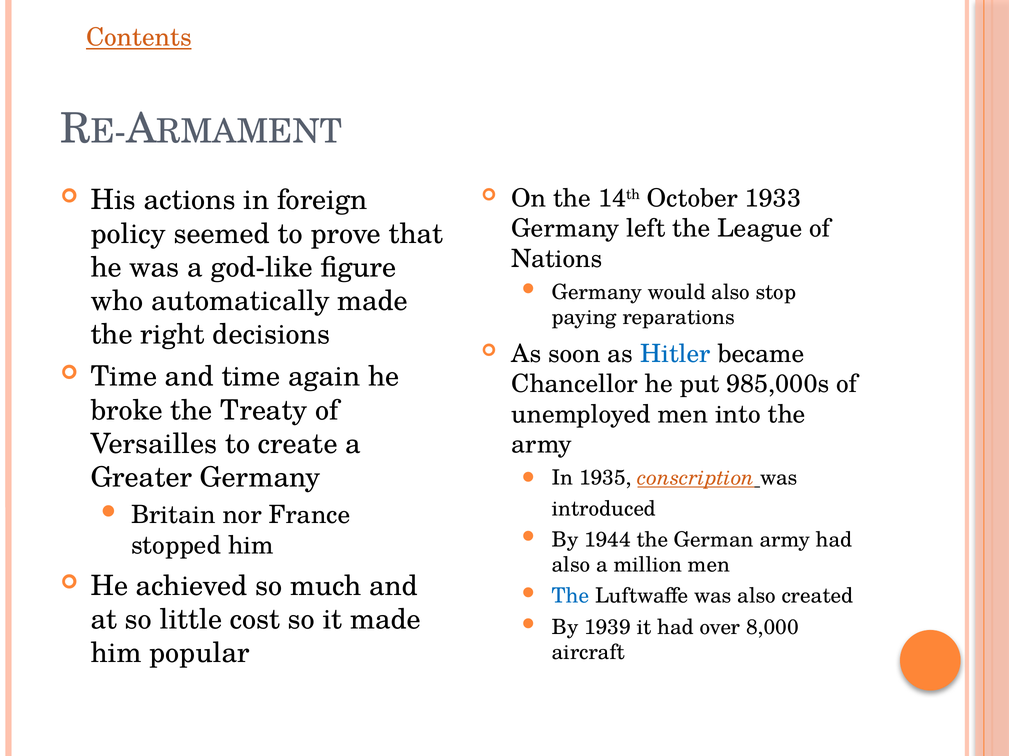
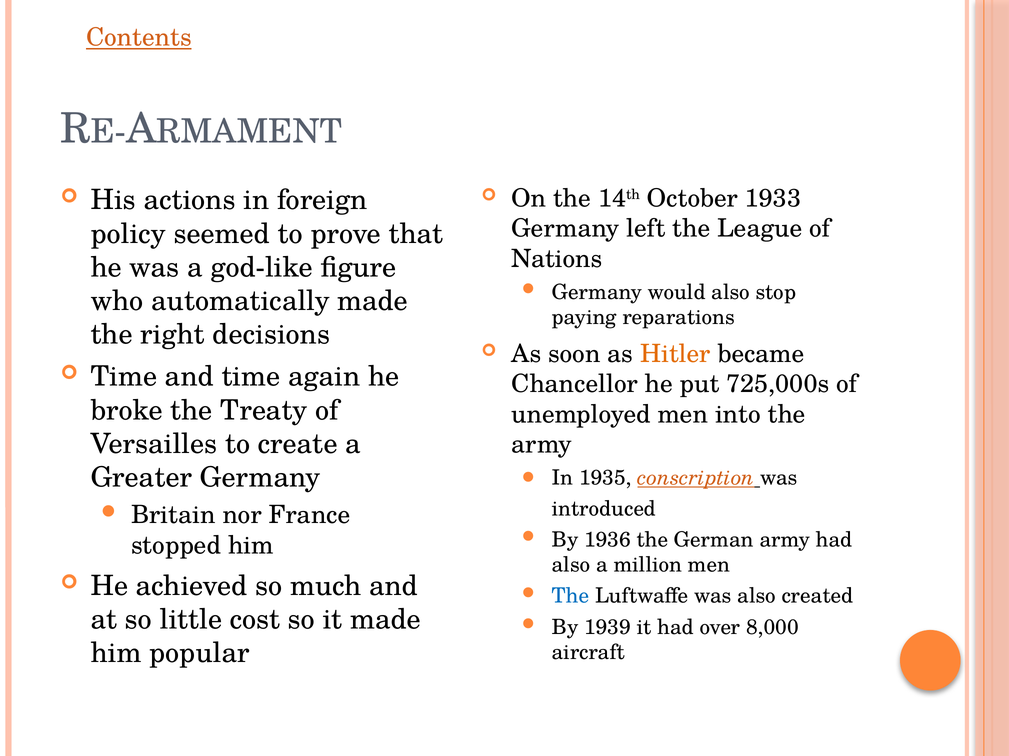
Hitler colour: blue -> orange (675, 354)
985,000s: 985,000s -> 725,000s (778, 384)
1944: 1944 -> 1936 (607, 540)
